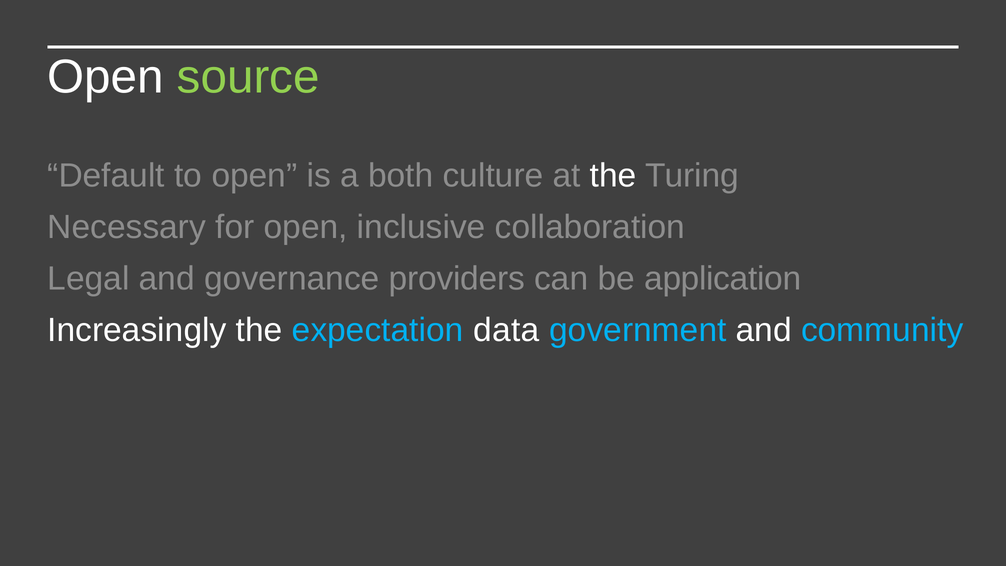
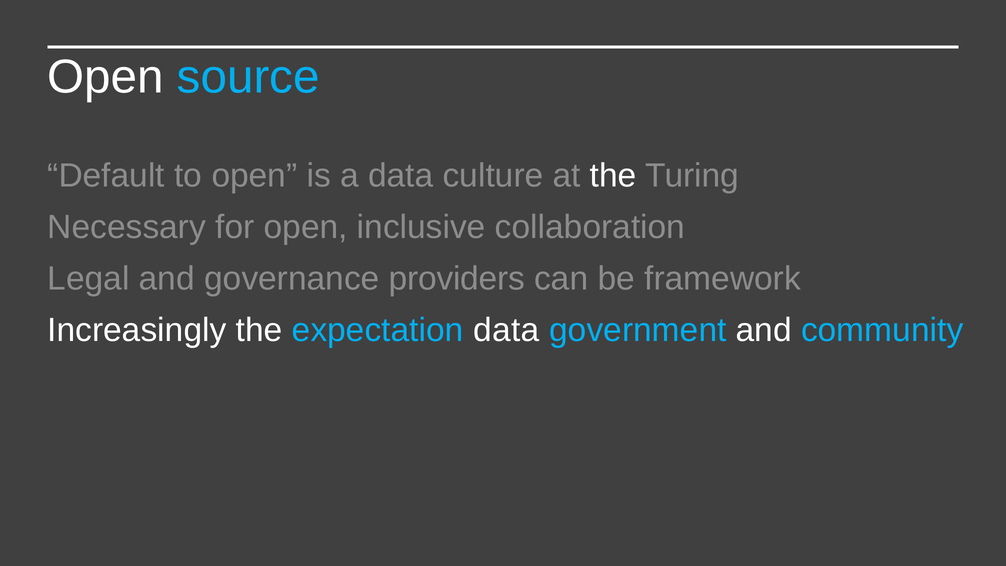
source colour: light green -> light blue (248, 77)
a both: both -> data (401, 176)
application: application -> framework (723, 279)
